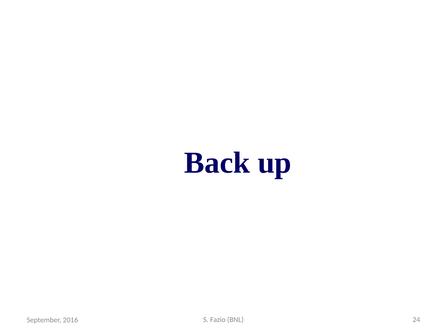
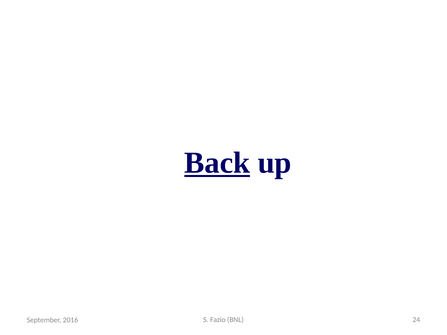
Back underline: none -> present (217, 163)
